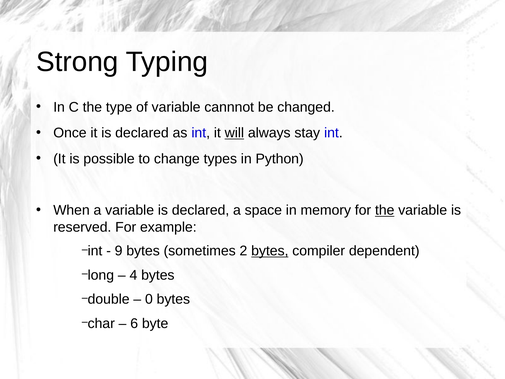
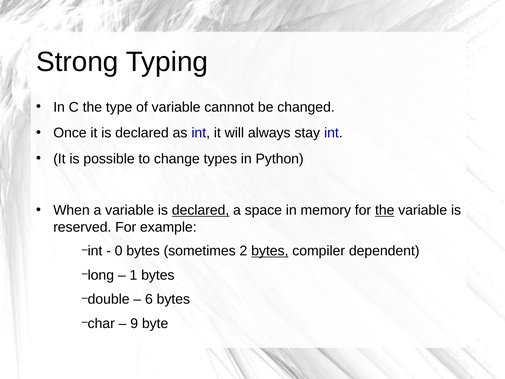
will underline: present -> none (234, 133)
declared underline: none -> present (201, 210)
9: 9 -> 0 (119, 251)
4: 4 -> 1 (133, 275)
0: 0 -> 6 (149, 299)
6: 6 -> 9 (134, 323)
